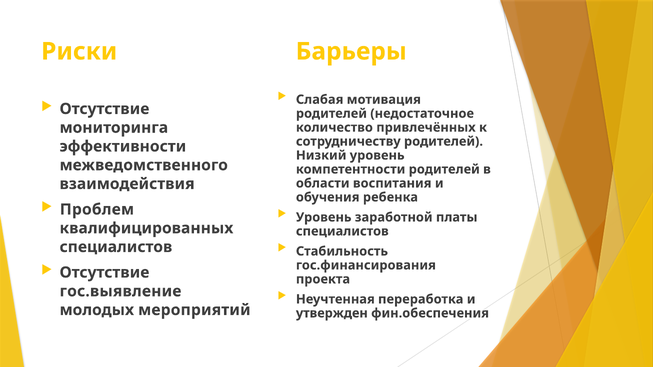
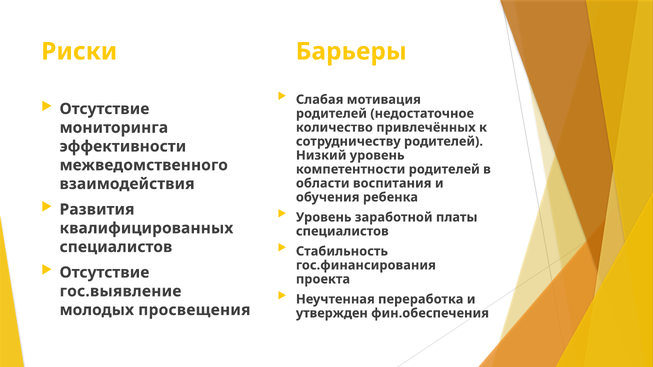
Проблем: Проблем -> Развития (97, 210)
мероприятий: мероприятий -> просвещения (194, 310)
